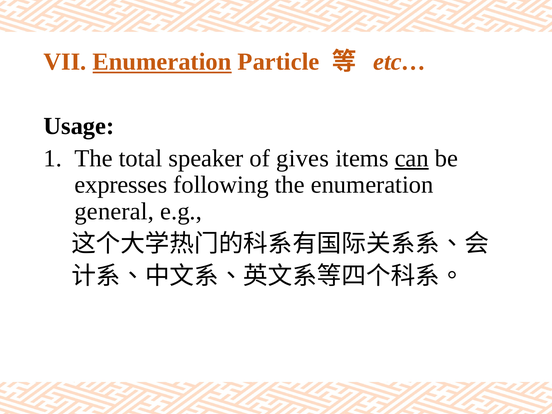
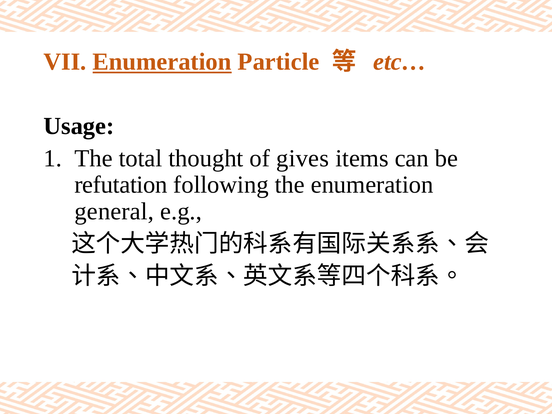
speaker: speaker -> thought (206, 158)
can underline: present -> none (412, 158)
expresses: expresses -> refutation (121, 185)
